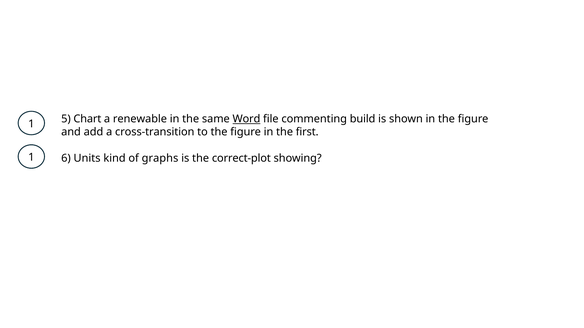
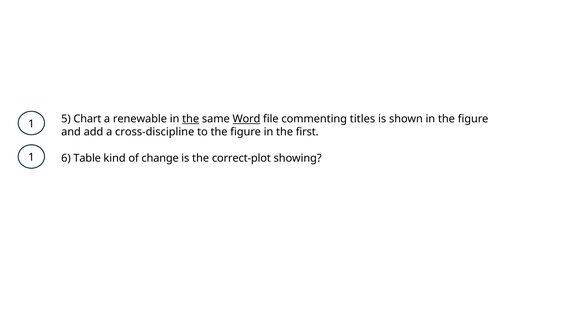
the underline: none -> present (191, 119)
build: build -> titles (362, 119)
cross-transition: cross-transition -> cross-discipline (155, 132)
Units: Units -> Table (87, 159)
graphs: graphs -> change (160, 159)
